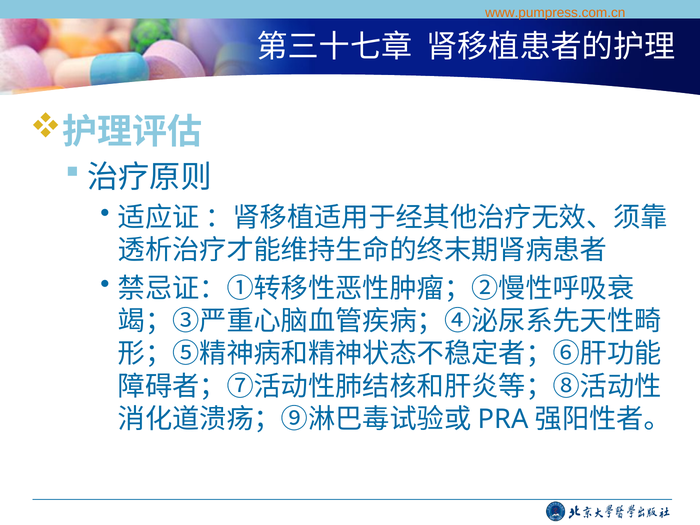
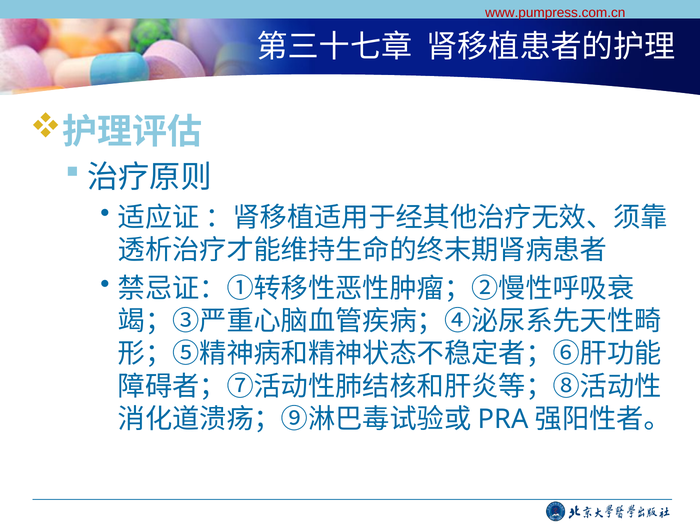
www.pumpress.com.cn colour: orange -> red (555, 13)
